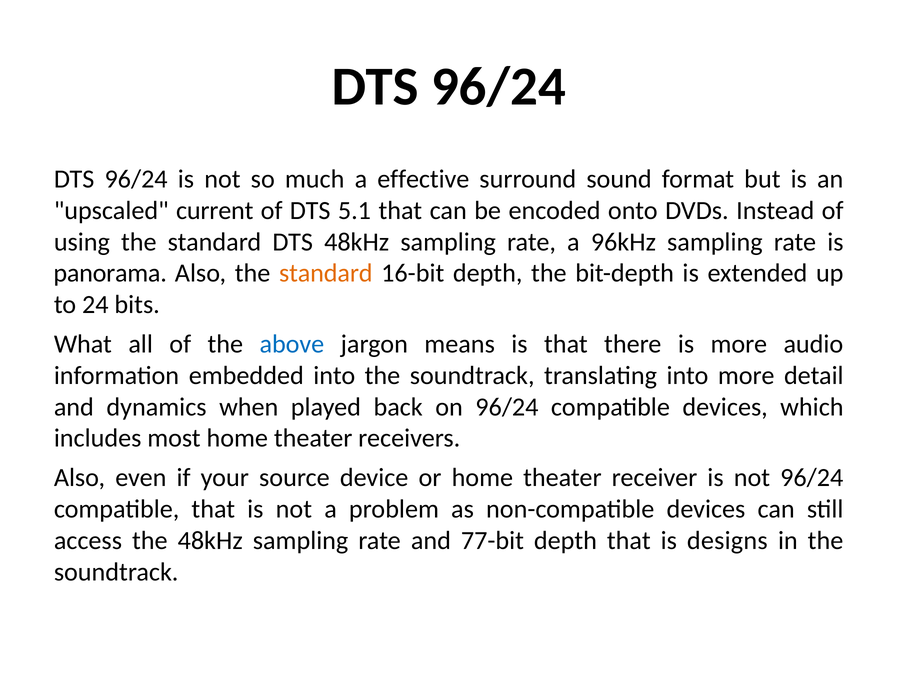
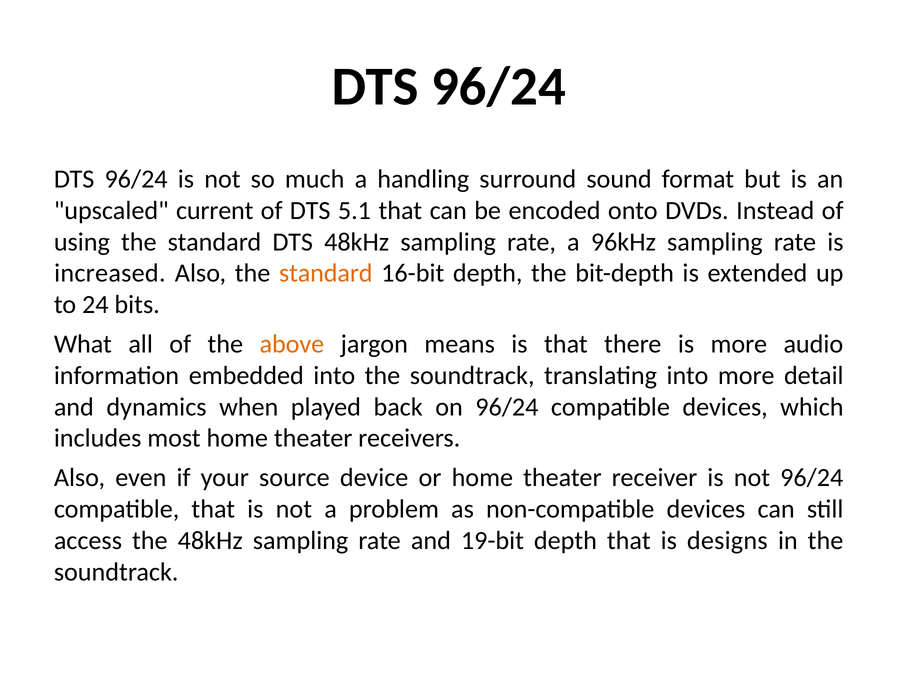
effective: effective -> handling (423, 179)
panorama: panorama -> increased (110, 273)
above colour: blue -> orange (292, 344)
77-bit: 77-bit -> 19-bit (492, 541)
